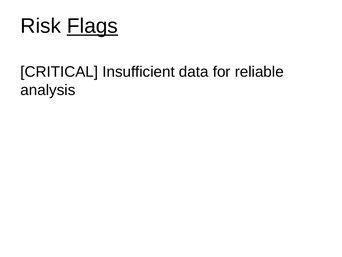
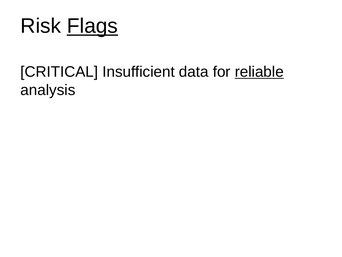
reliable underline: none -> present (259, 72)
